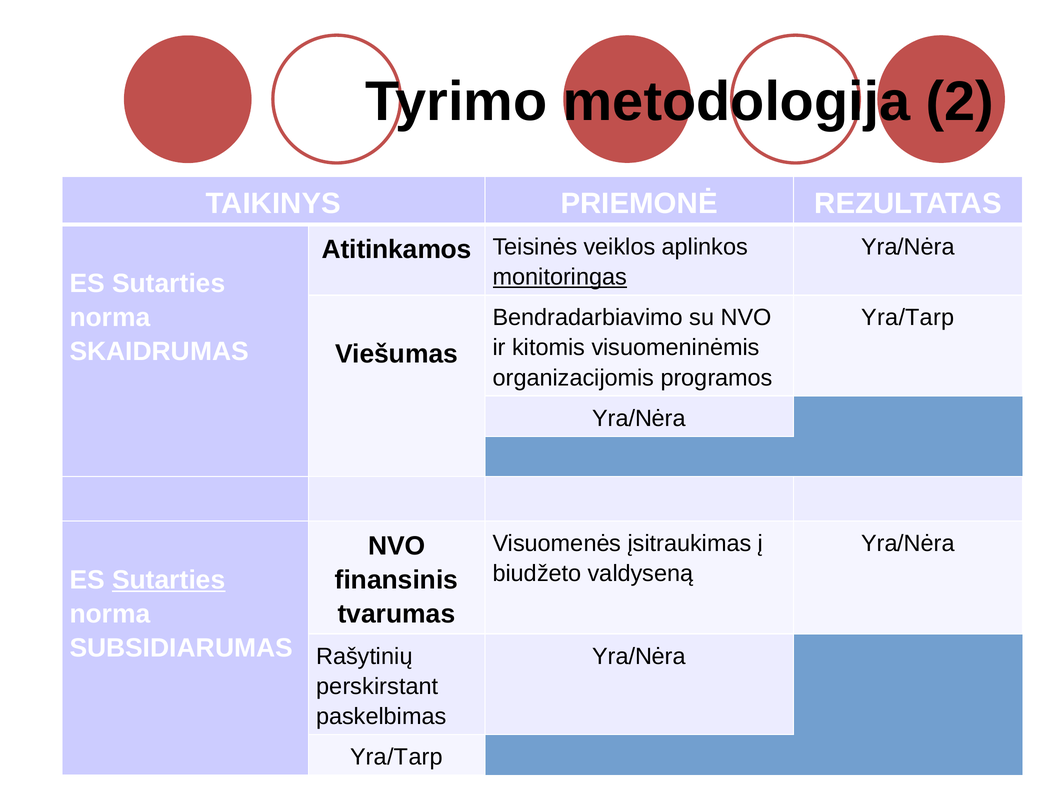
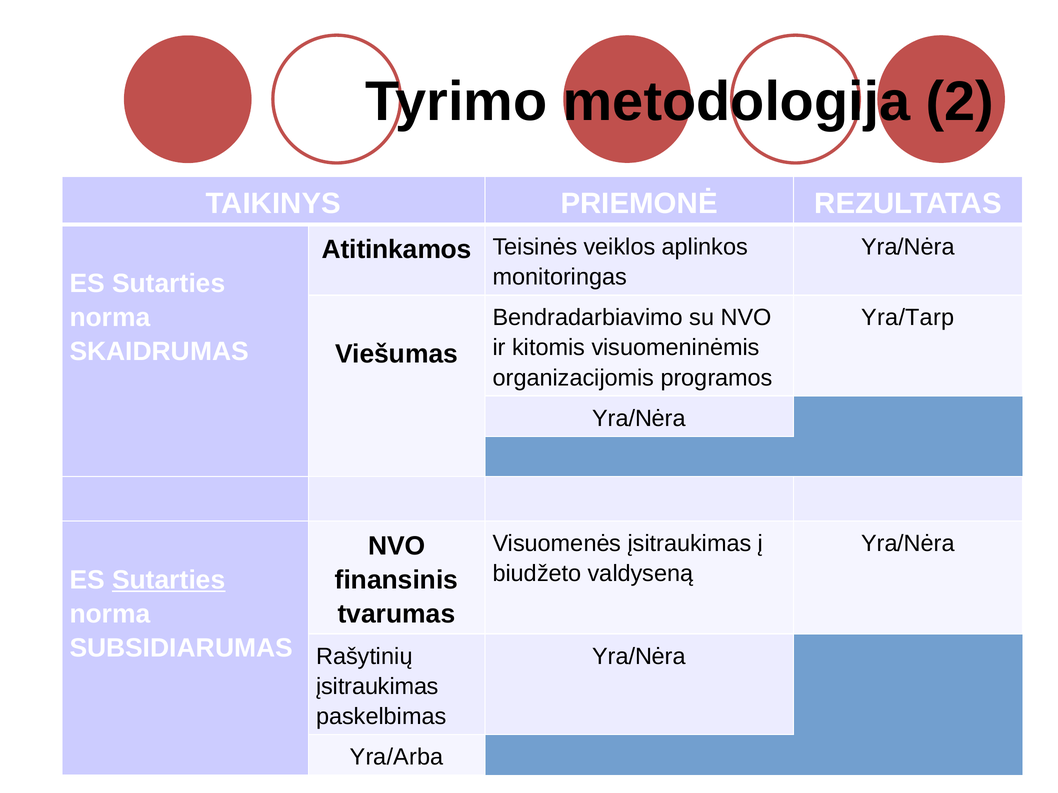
monitoringas underline: present -> none (560, 277)
perskirstant: perskirstant -> įsitraukimas (378, 687)
Yra/Tarp: Yra/Tarp -> Yra/Arba (397, 757)
